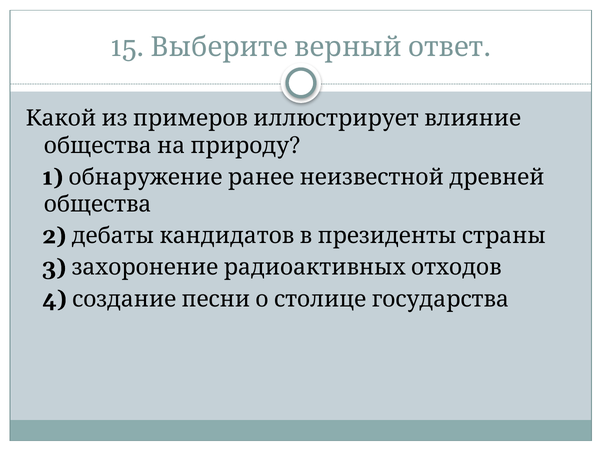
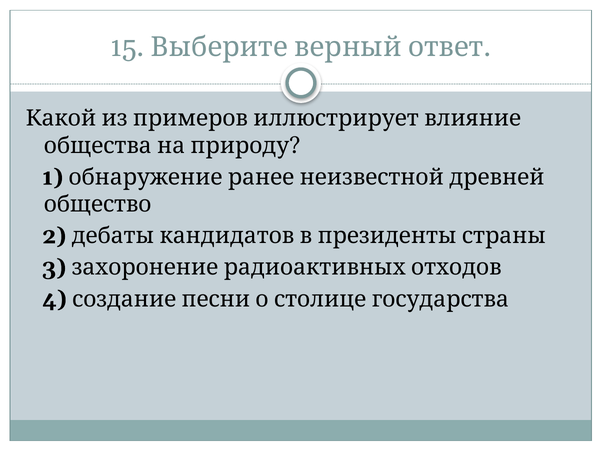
общества: общества -> общество (98, 205)
